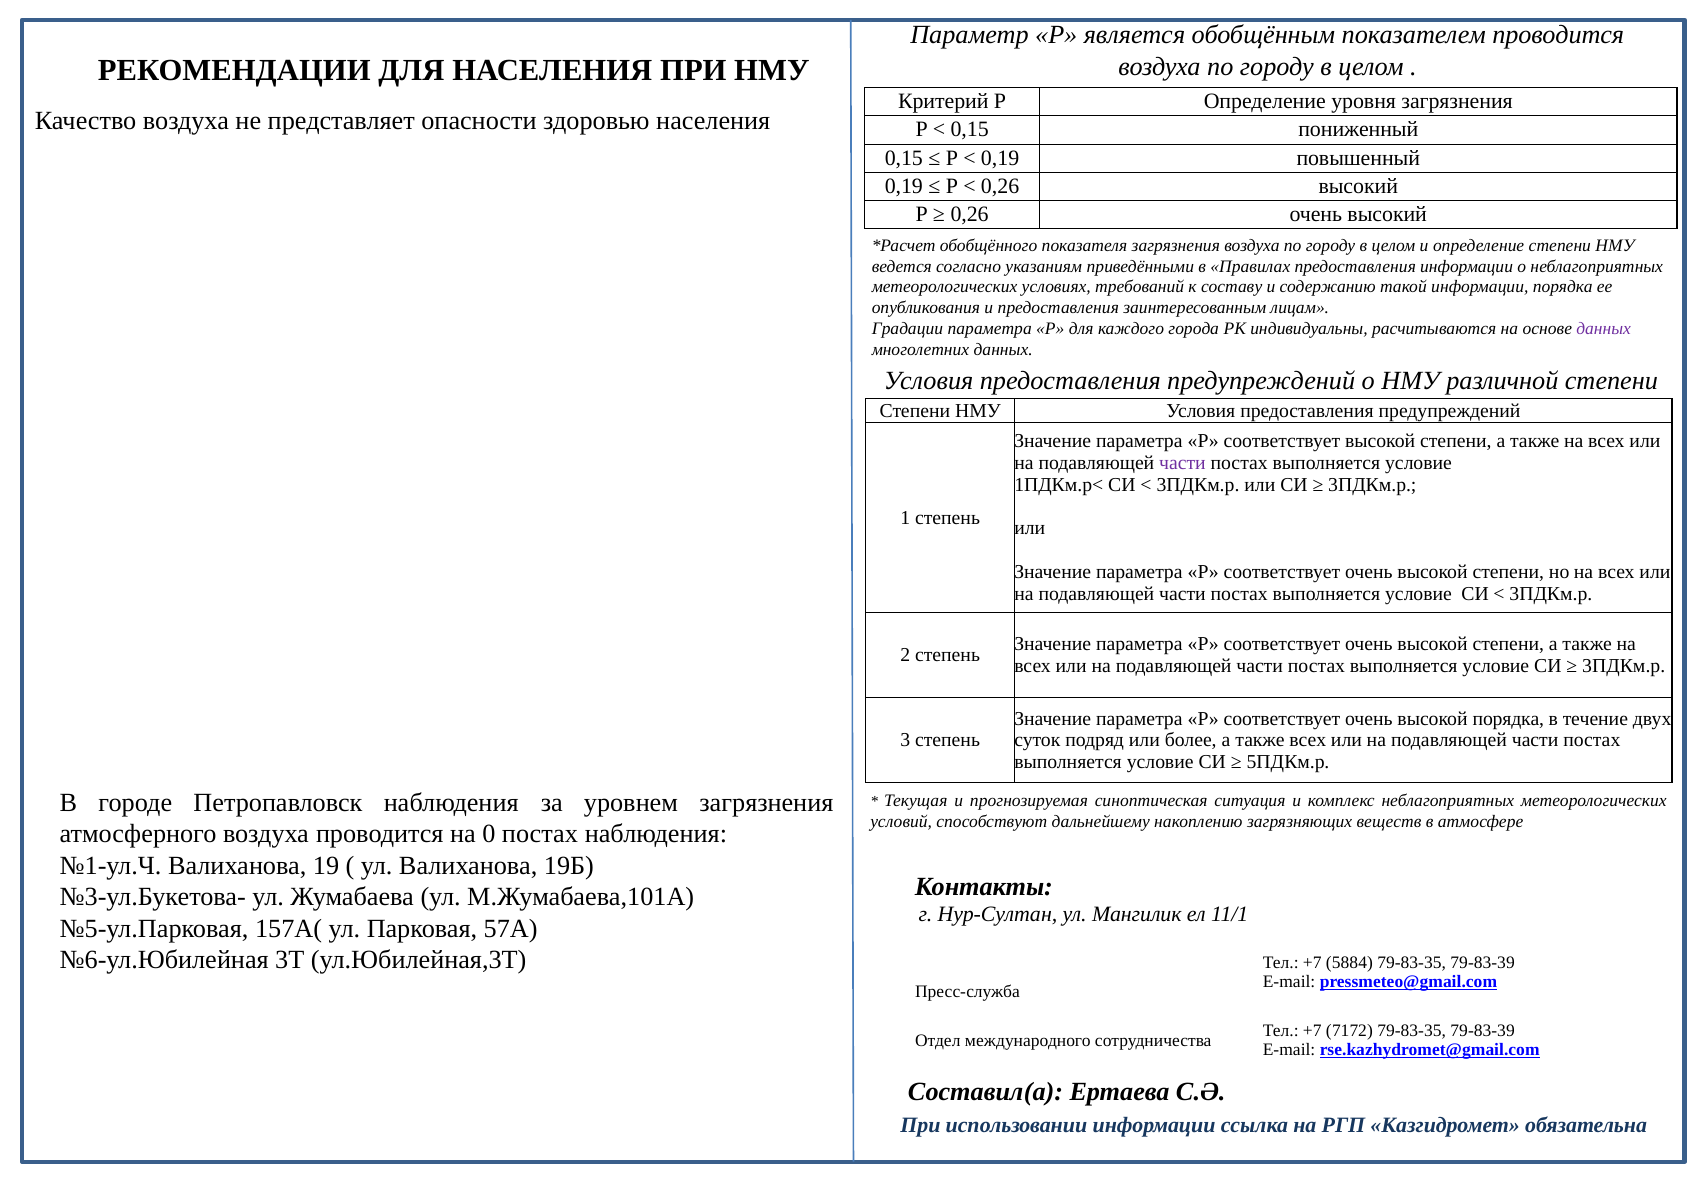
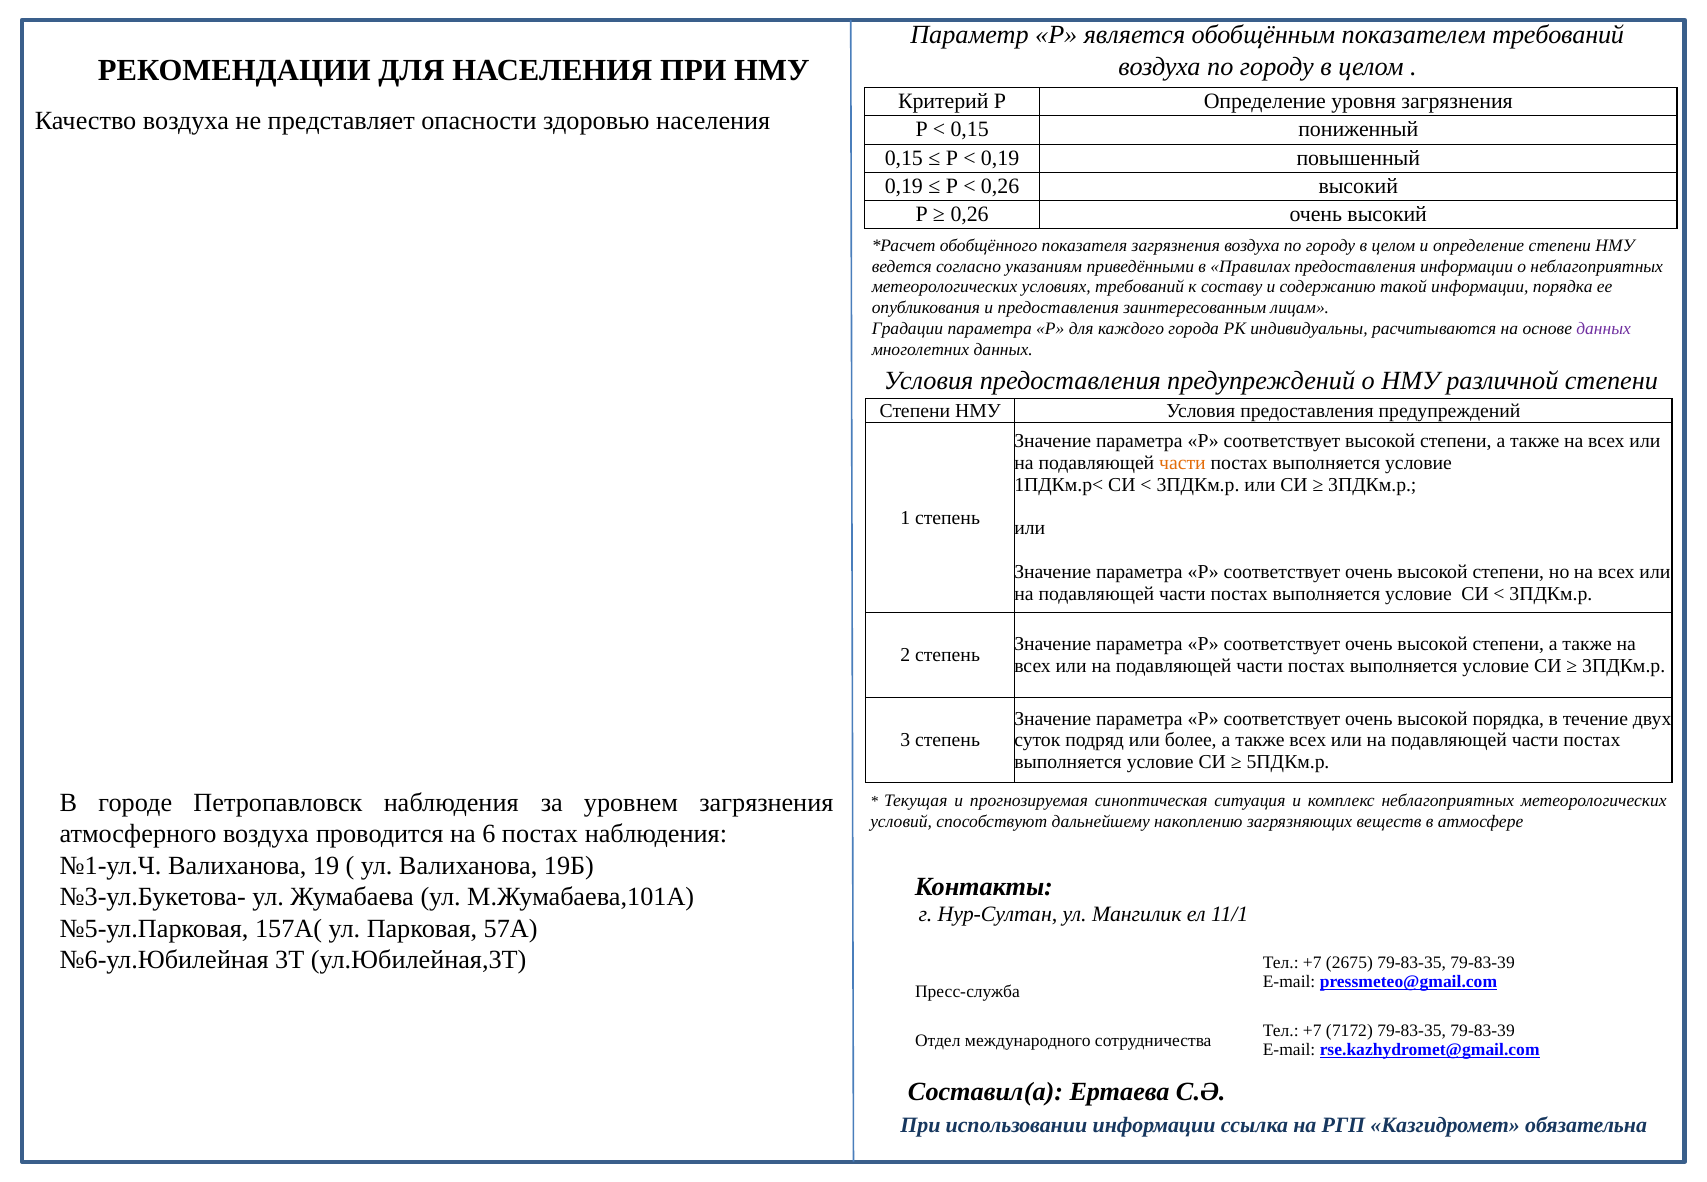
показателем проводится: проводится -> требований (1558, 35)
части colour: purple -> orange (1182, 463)
0: 0 -> 6 (489, 834)
5884: 5884 -> 2675 (1349, 962)
